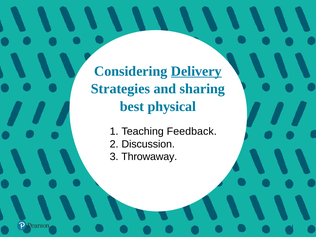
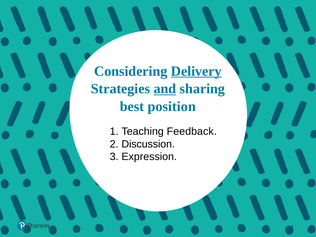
and underline: none -> present (165, 89)
physical: physical -> position (172, 106)
Throwaway: Throwaway -> Expression (149, 157)
